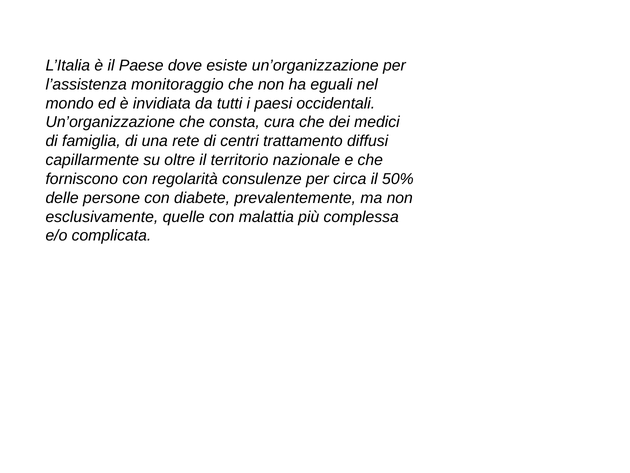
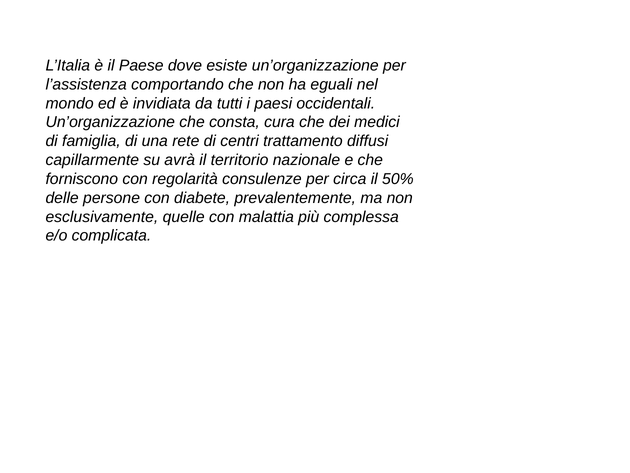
monitoraggio: monitoraggio -> comportando (178, 84)
oltre: oltre -> avrà (180, 160)
